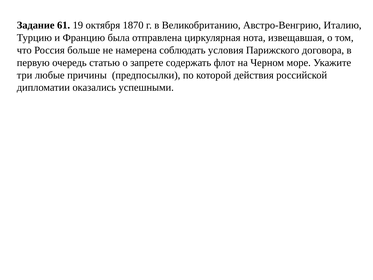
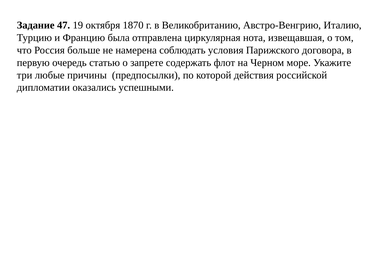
61: 61 -> 47 (64, 25)
